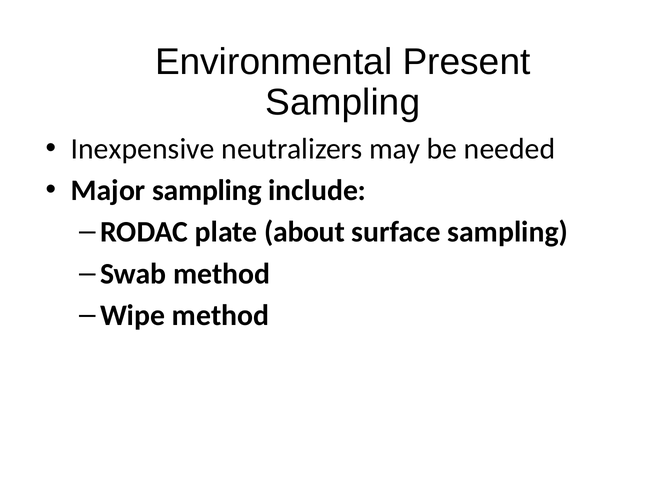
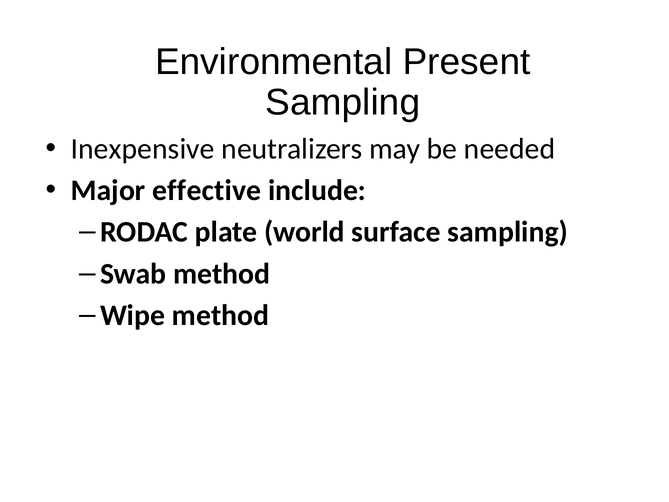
Major sampling: sampling -> effective (207, 190)
about: about -> world (304, 232)
